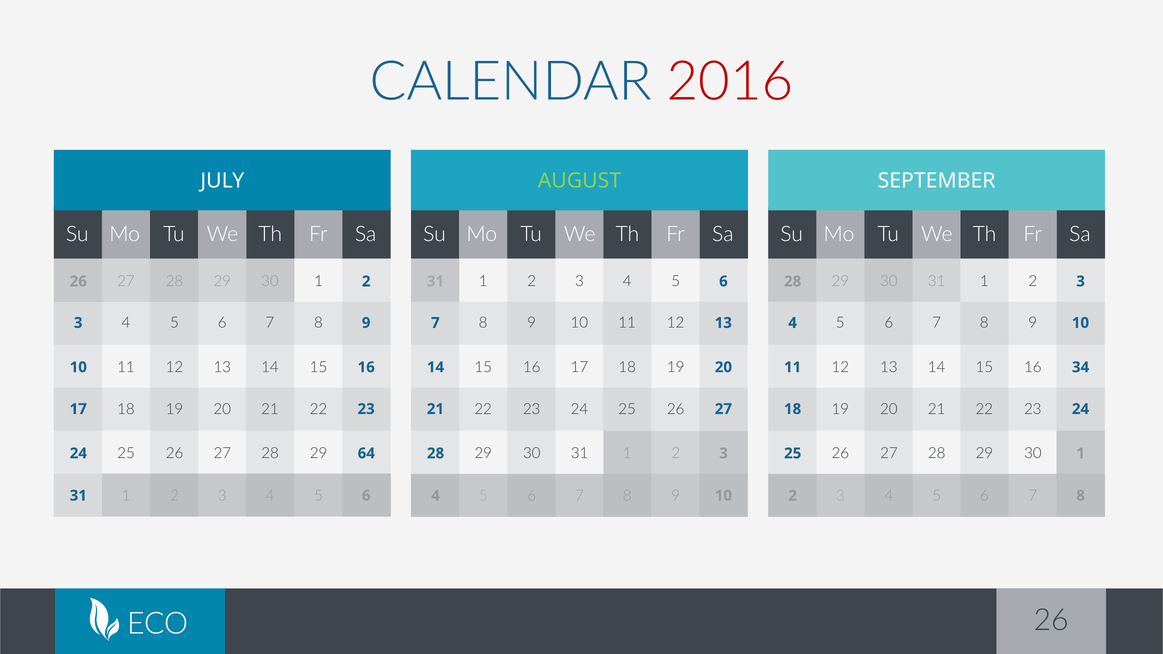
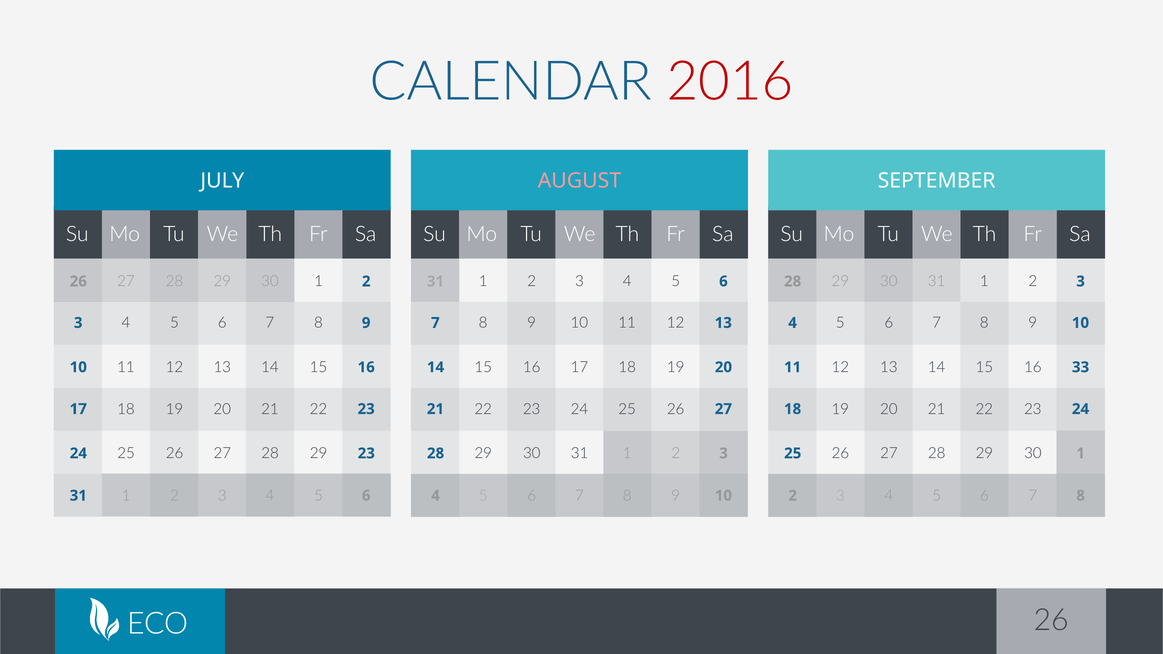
AUGUST colour: light green -> pink (579, 181)
34: 34 -> 33 (1081, 367)
29 64: 64 -> 23 (366, 453)
